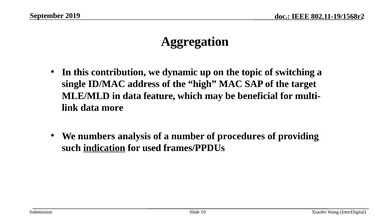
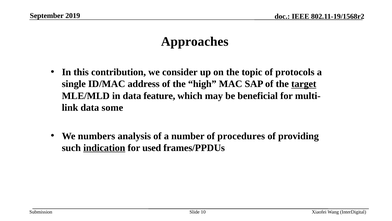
Aggregation: Aggregation -> Approaches (195, 41)
dynamic: dynamic -> consider (180, 72)
switching: switching -> protocols (295, 72)
target underline: none -> present (304, 84)
more: more -> some (112, 107)
